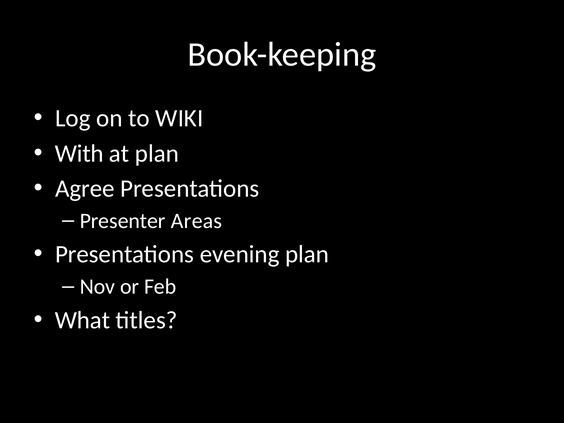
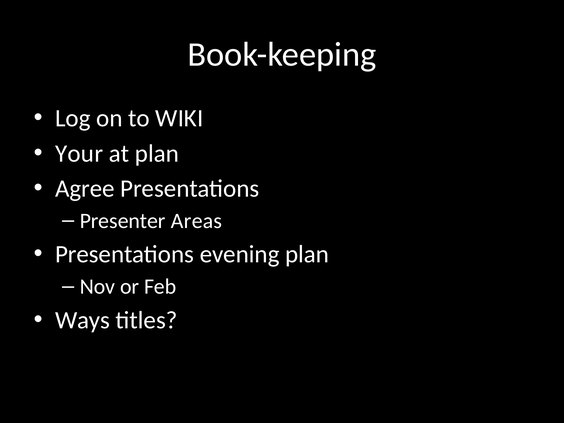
With: With -> Your (79, 153)
What: What -> Ways (82, 320)
